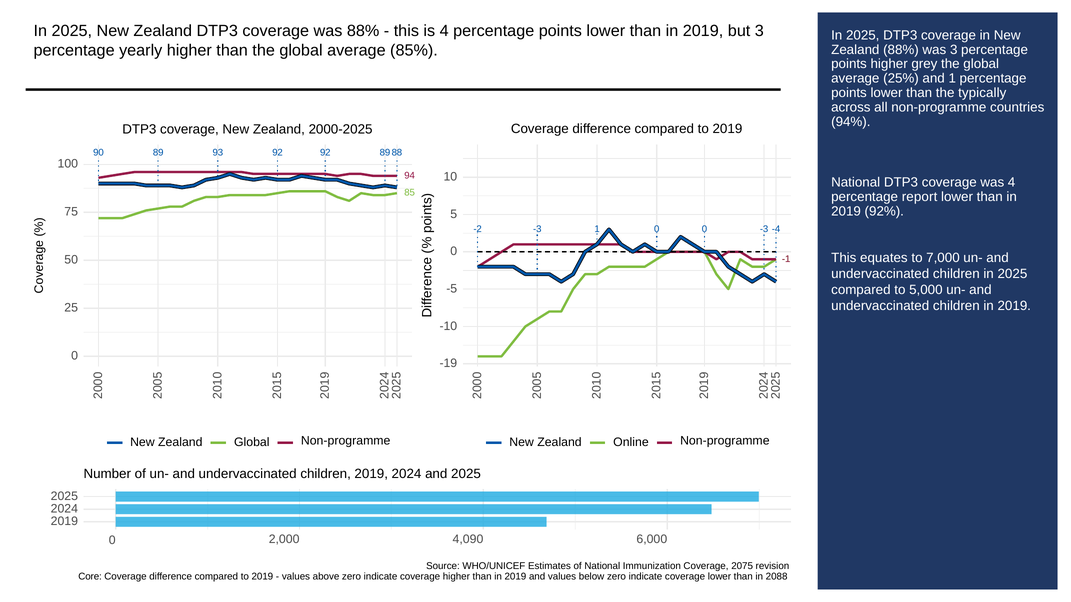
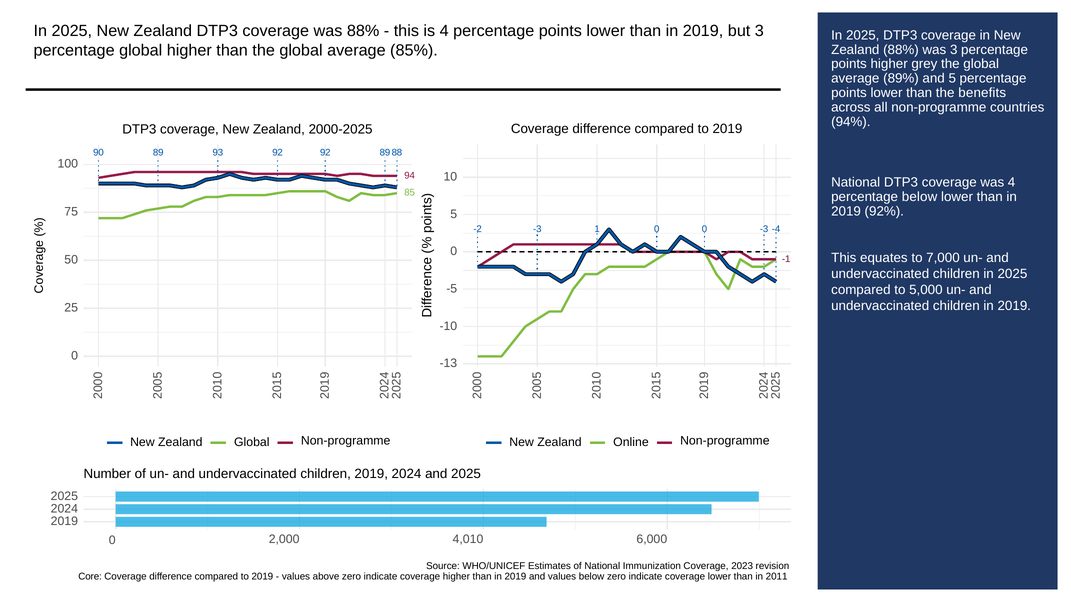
percentage yearly: yearly -> global (141, 50)
25%: 25% -> 89% (901, 79)
and 1: 1 -> 5 (952, 79)
typically: typically -> benefits (982, 93)
percentage report: report -> below (920, 197)
-19: -19 -> -13 (448, 364)
4,090: 4,090 -> 4,010 (468, 540)
2075: 2075 -> 2023 (742, 566)
2088: 2088 -> 2011 (777, 577)
